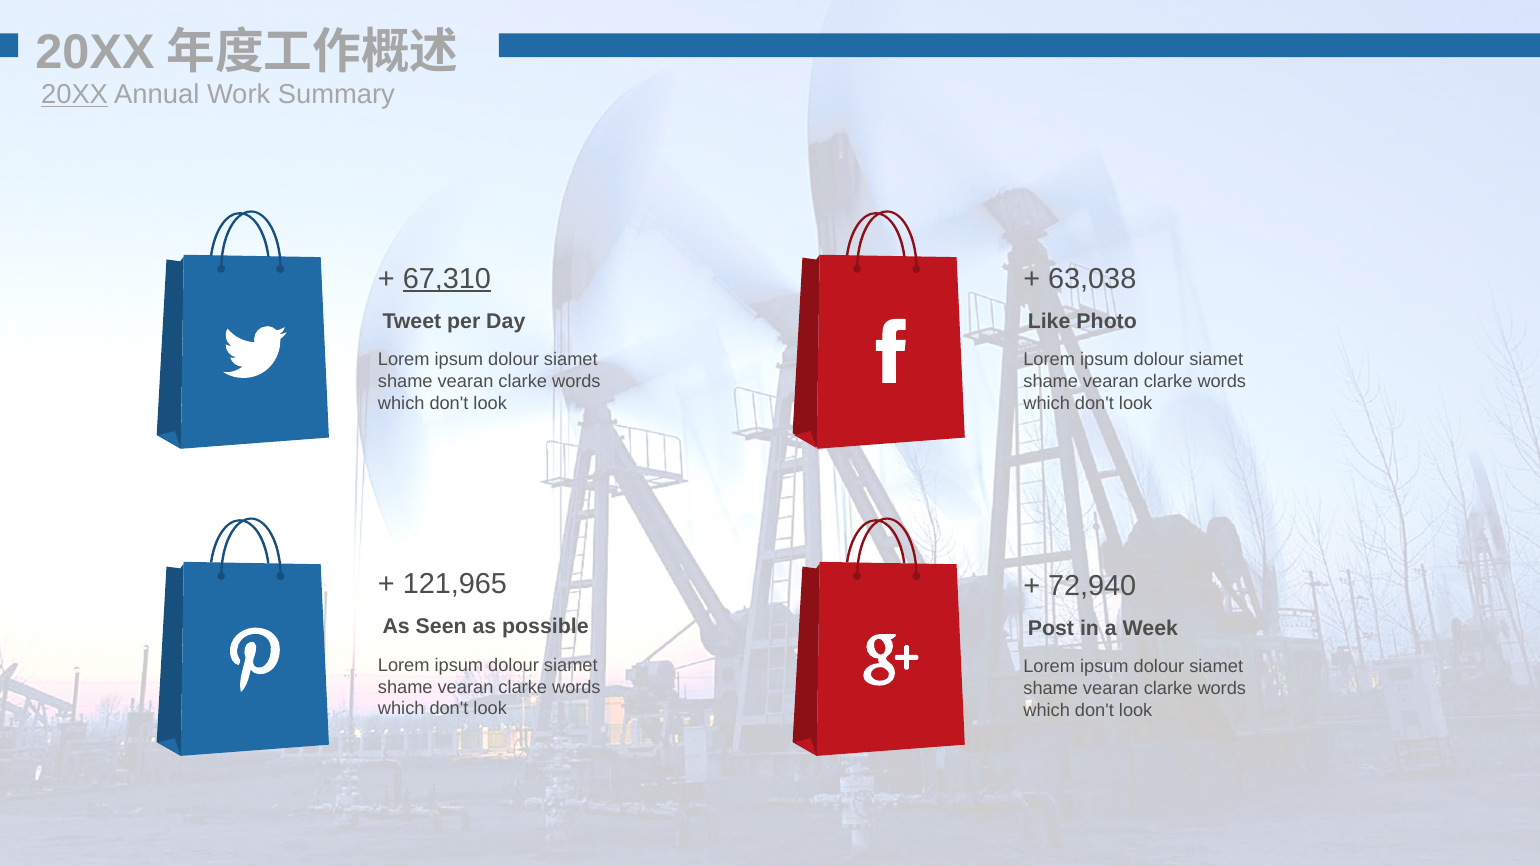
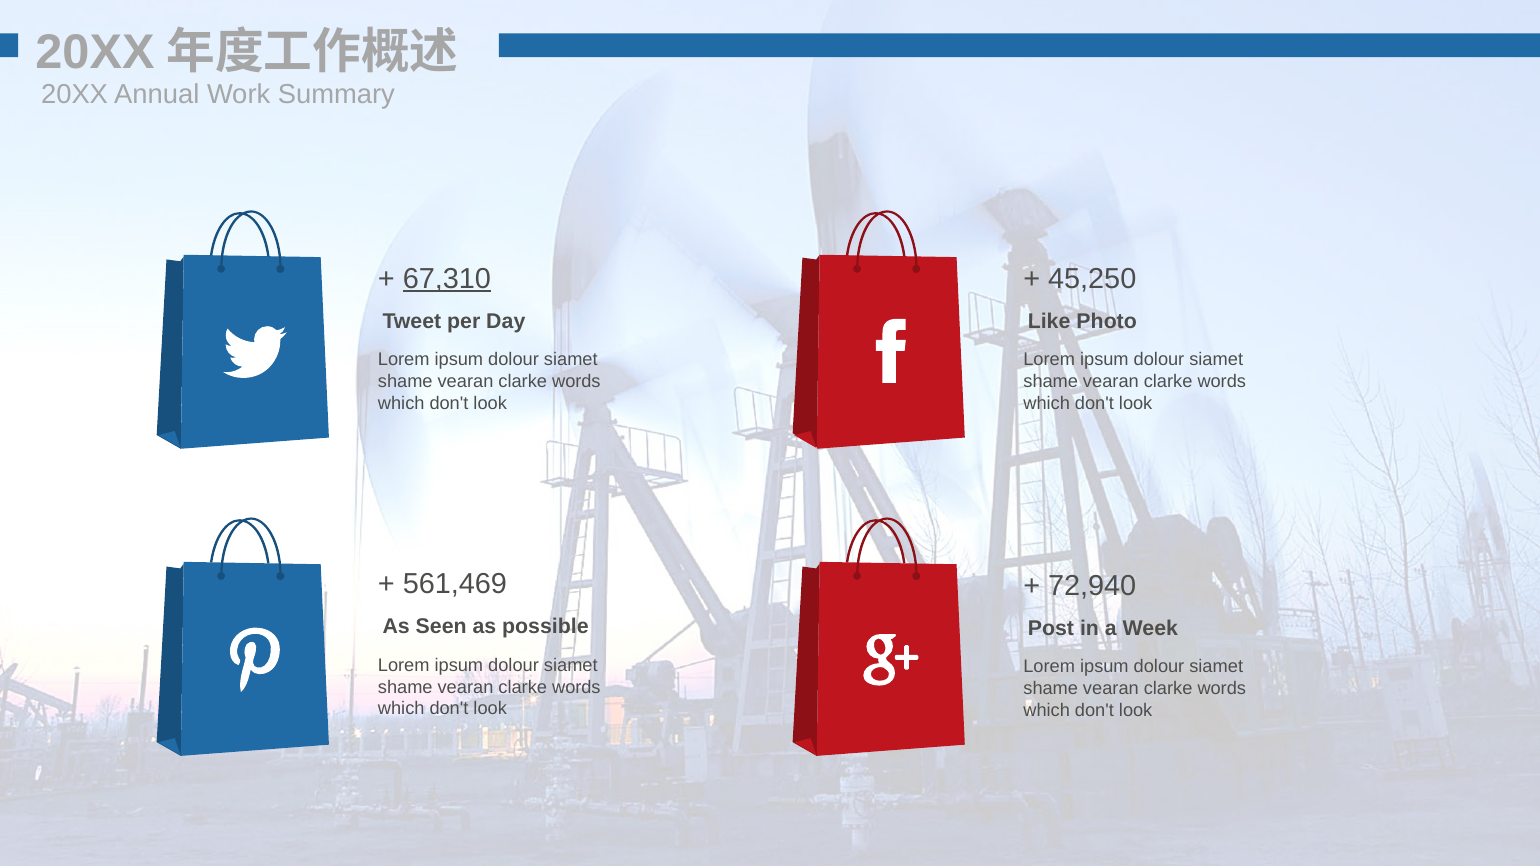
20XX underline: present -> none (75, 95)
63,038: 63,038 -> 45,250 (1092, 279)
121,965: 121,965 -> 561,469 (455, 584)
